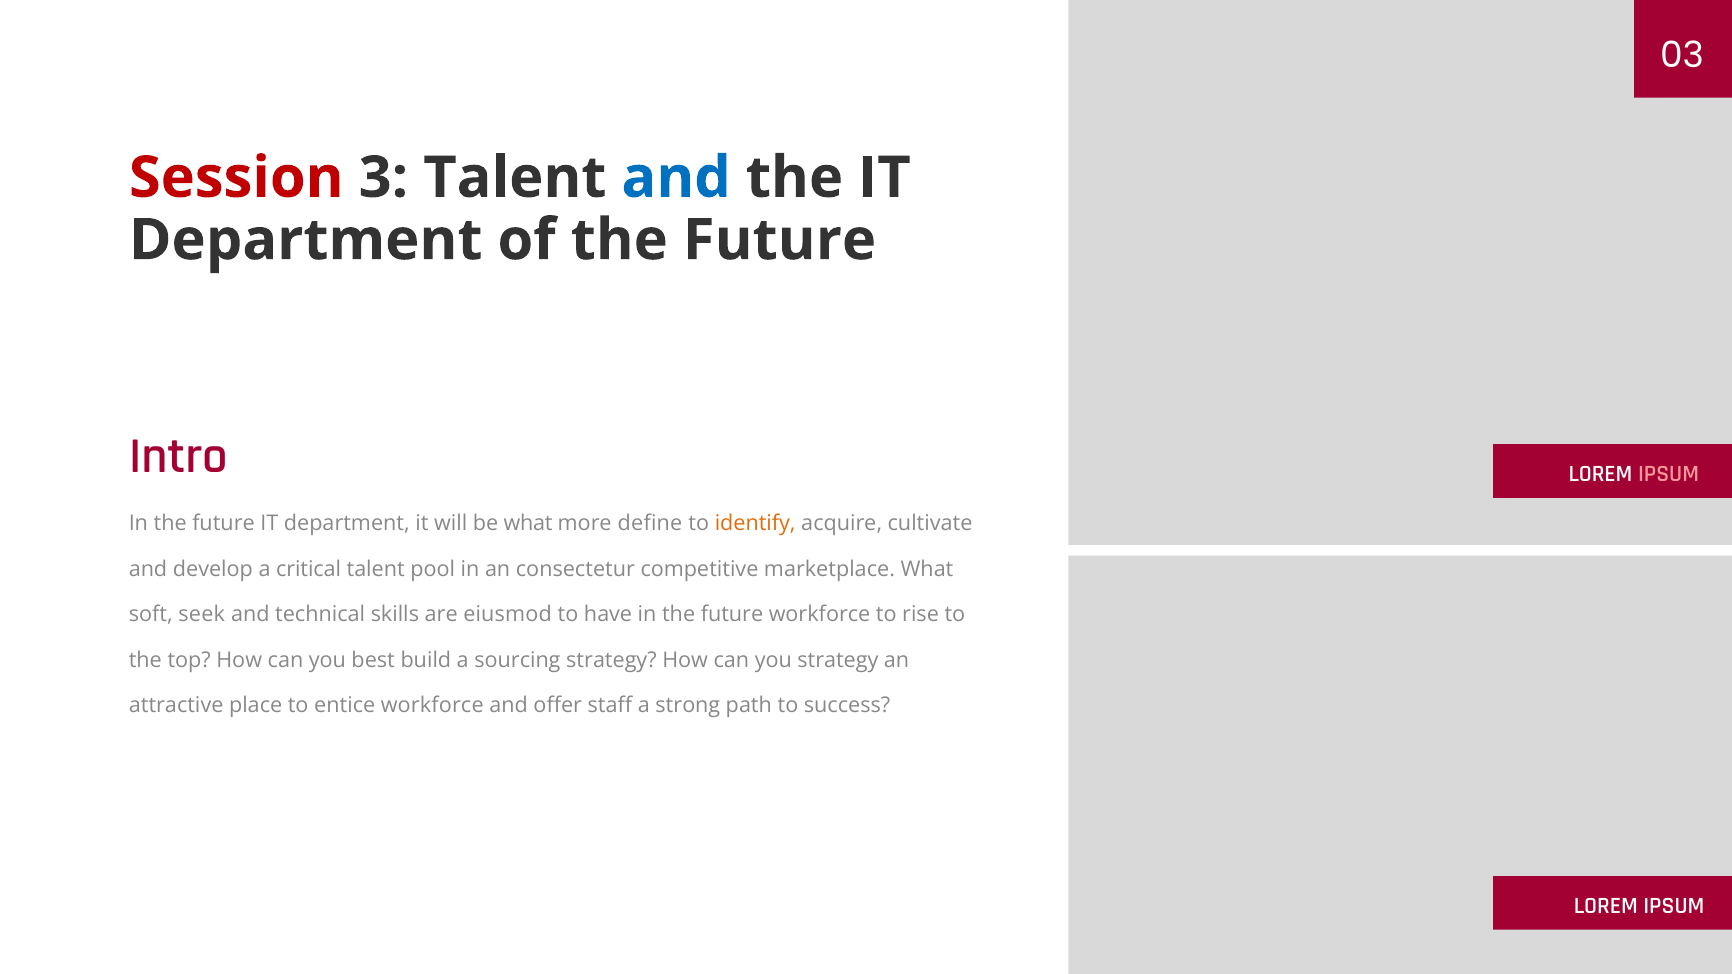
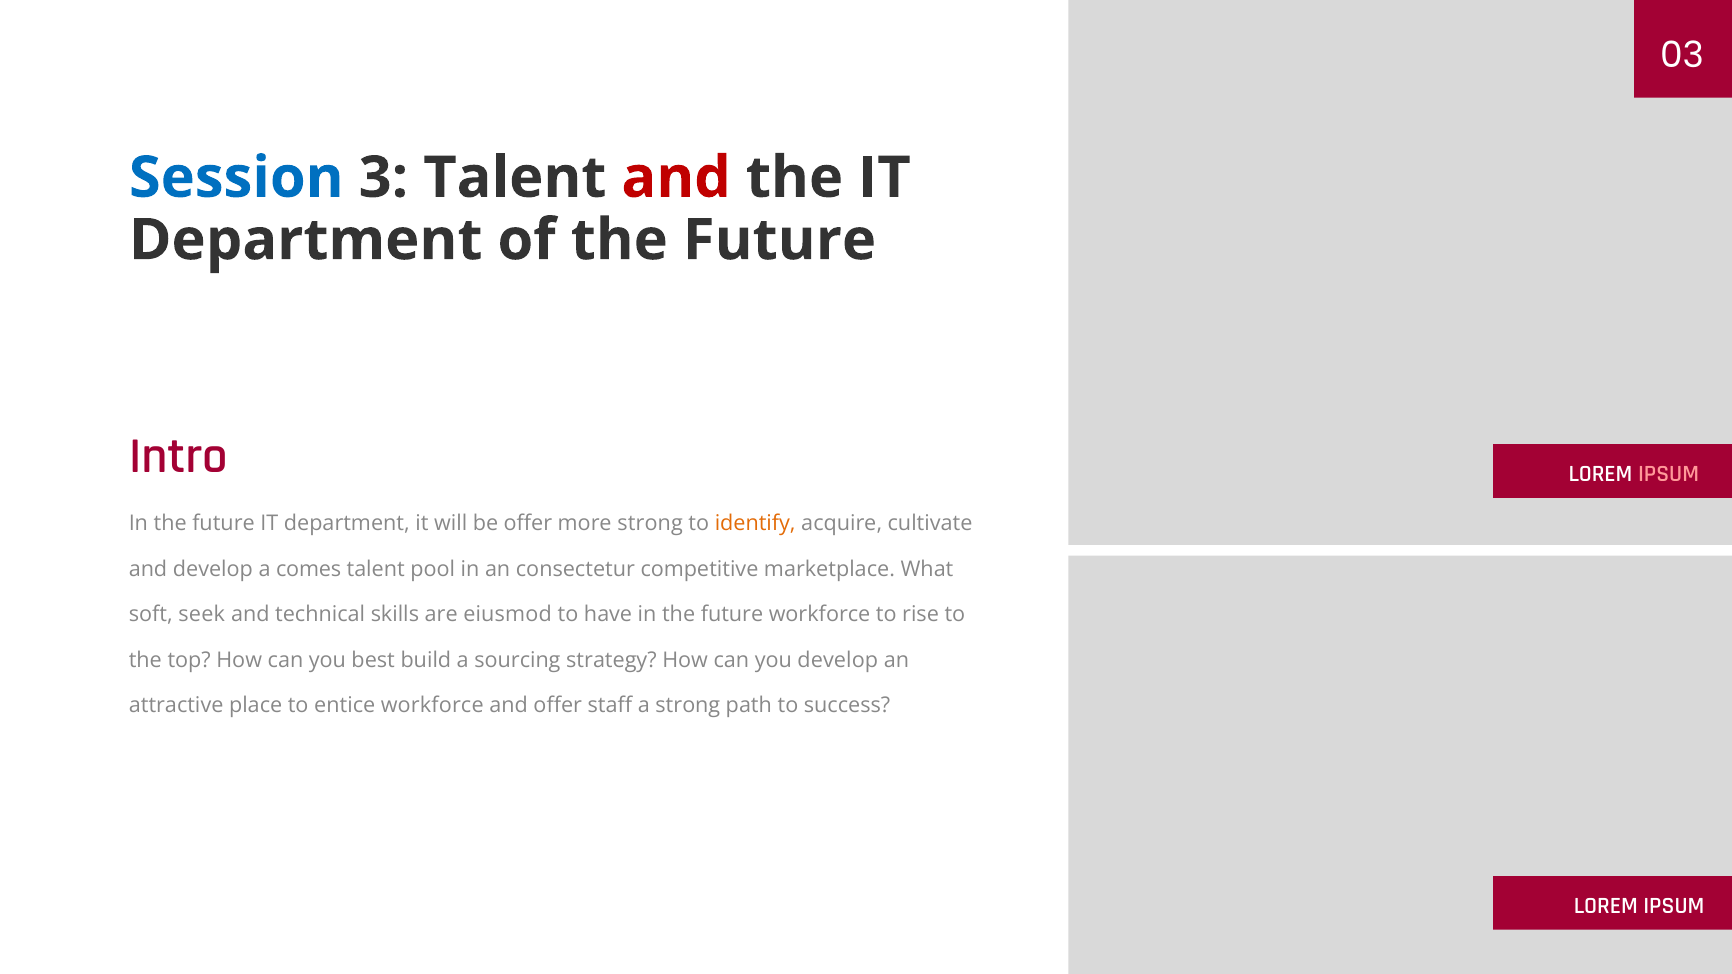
Session colour: red -> blue (236, 178)
and colour: blue -> red (676, 178)
be what: what -> offer (528, 524)
more define: define -> strong (650, 524)
critical: critical -> comes (309, 569)
you strategy: strategy -> develop (838, 660)
